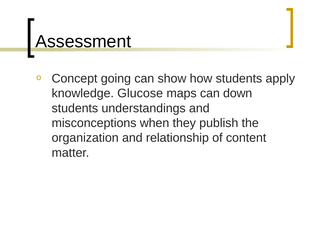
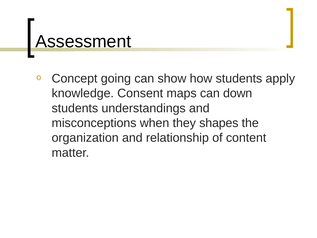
Glucose: Glucose -> Consent (140, 93)
publish: publish -> shapes (219, 123)
